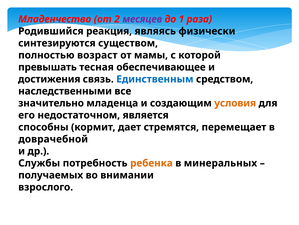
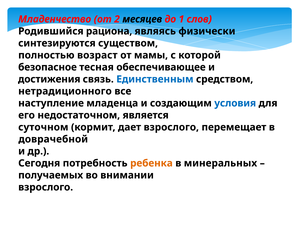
месяцев colour: purple -> black (142, 19)
раза: раза -> слов (199, 19)
реакция: реакция -> рациона (109, 31)
превышать: превышать -> безопасное (48, 67)
наследственными: наследственными -> нетрадиционного (65, 91)
значительно: значительно -> наступление (51, 103)
условия colour: orange -> blue (235, 103)
способны: способны -> суточном (43, 127)
дает стремятся: стремятся -> взрослого (171, 127)
Службы: Службы -> Сегодня (39, 163)
